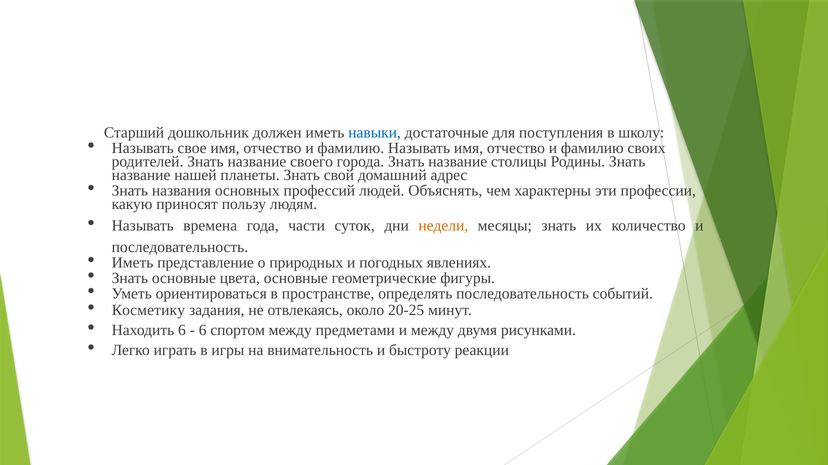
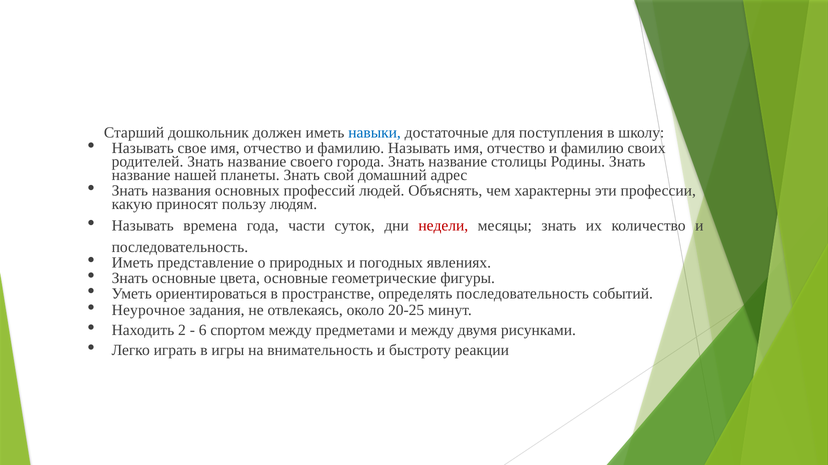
недели colour: orange -> red (443, 226)
Косметику: Косметику -> Неурочное (148, 311)
Находить 6: 6 -> 2 (182, 331)
